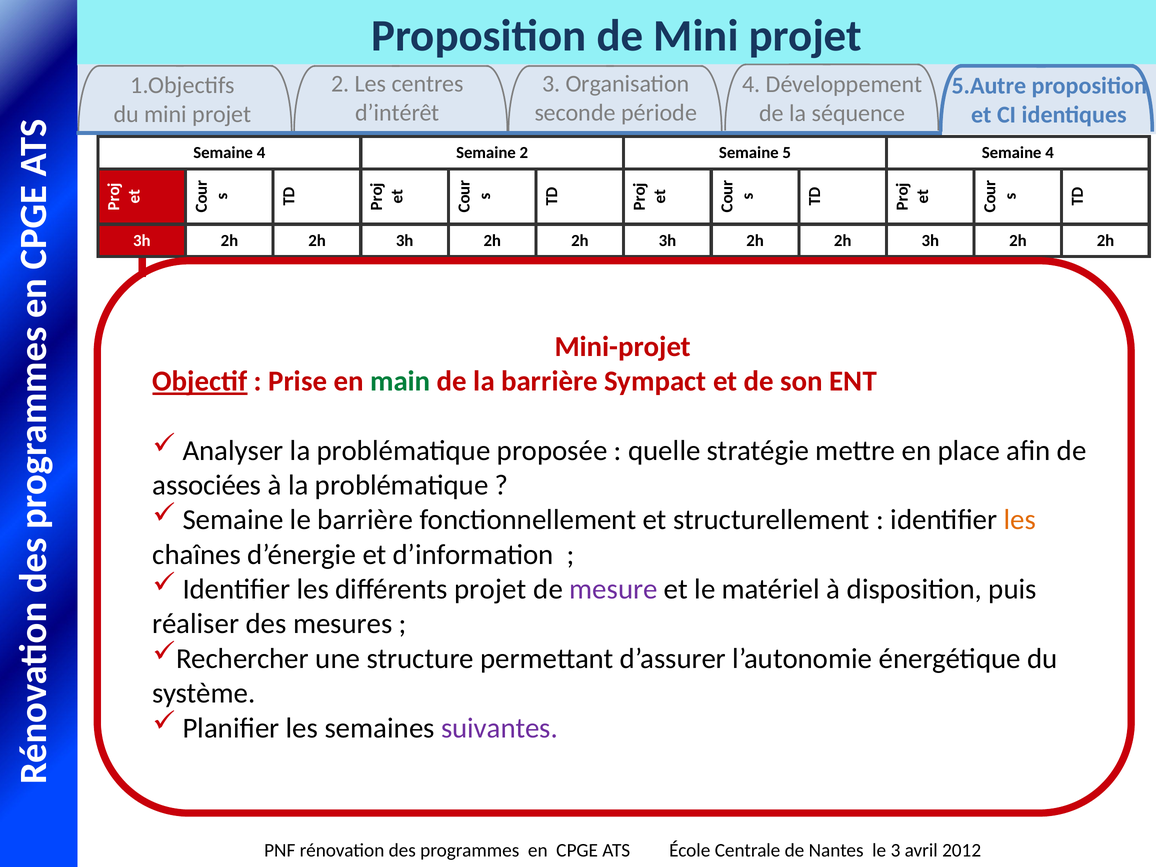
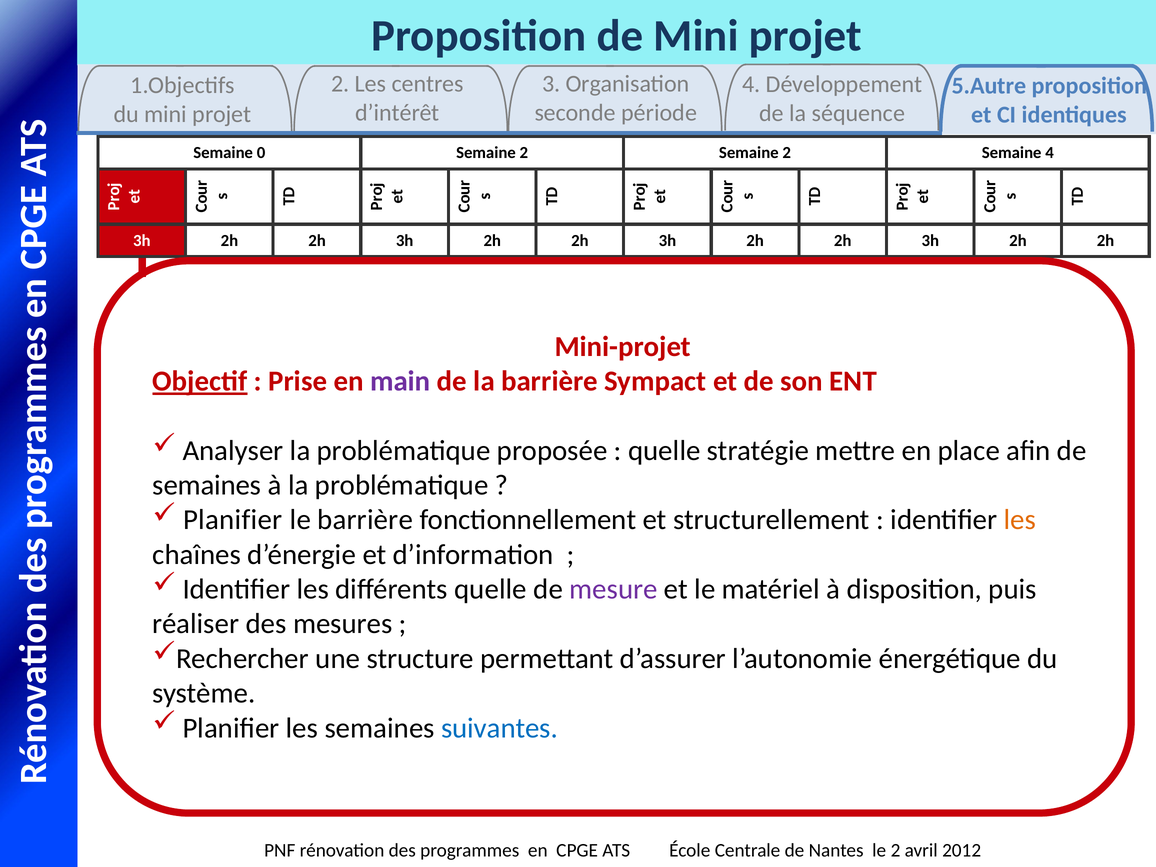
4: 4 -> 0 (261, 153)
2 Semaine 5: 5 -> 2 (787, 153)
main colour: green -> purple (400, 381)
associées: associées -> semaines (207, 485)
Semaine: Semaine -> Planifier (233, 520)
différents projet: projet -> quelle (490, 589)
suivantes colour: purple -> blue (500, 728)
le 3: 3 -> 2 (896, 851)
